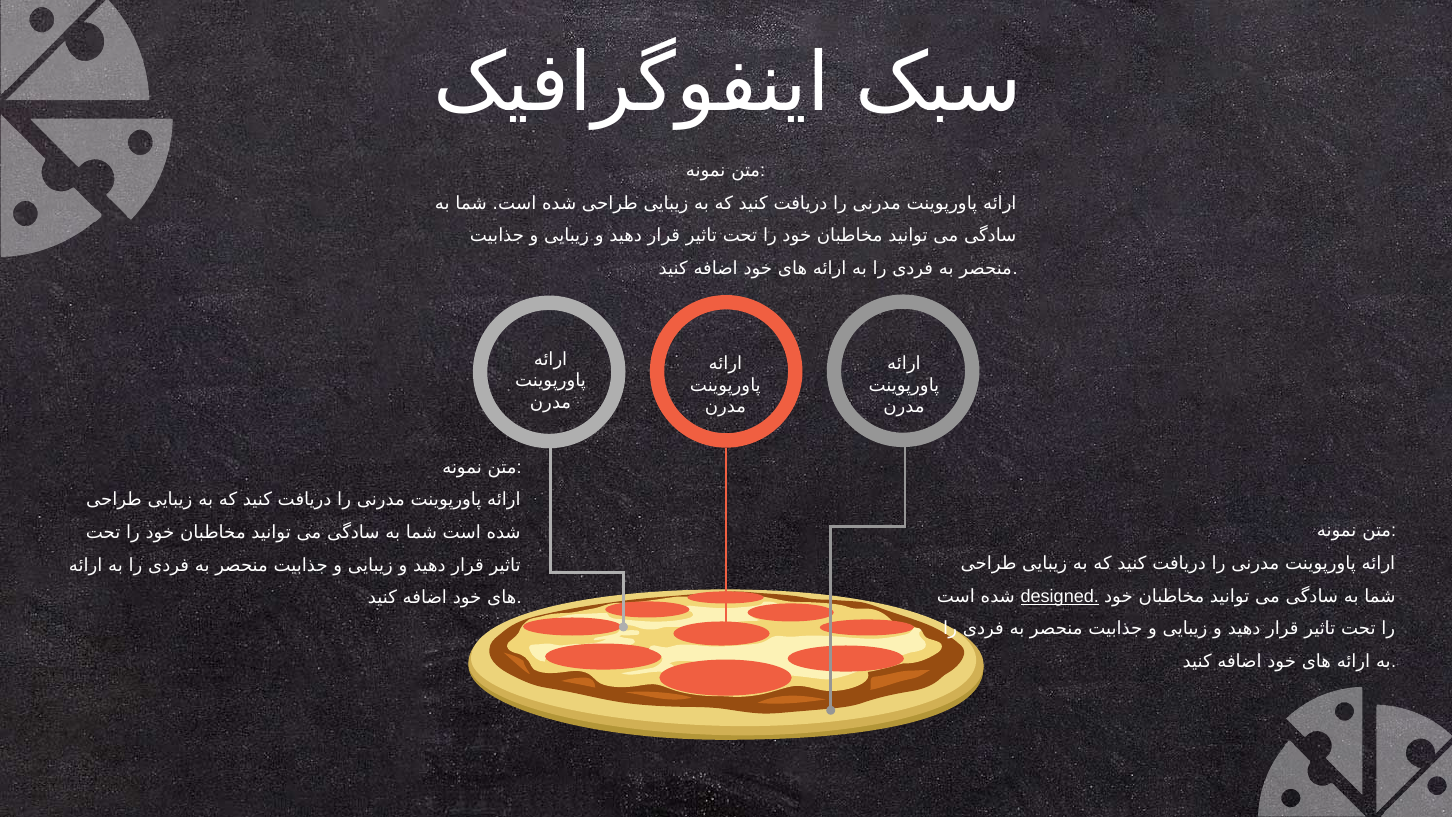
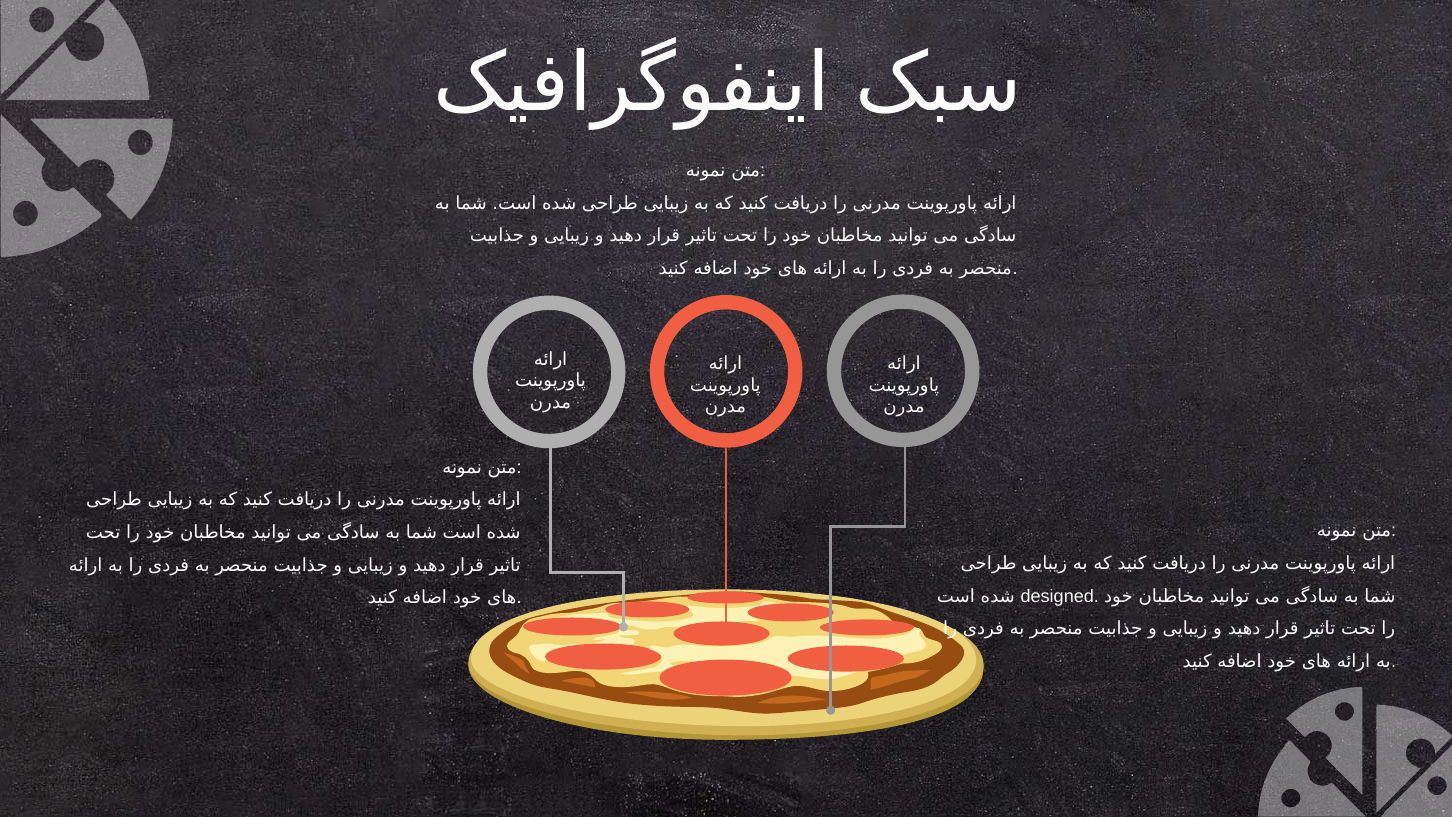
designed underline: present -> none (1060, 596)
